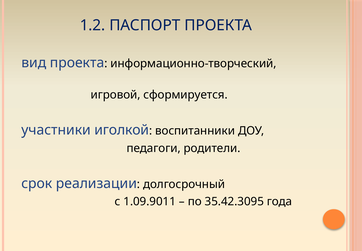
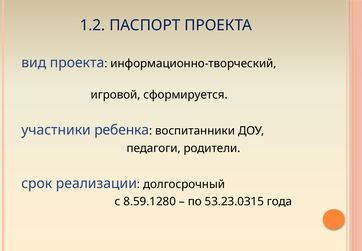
иголкой: иголкой -> ребенка (122, 130)
1.09.9011: 1.09.9011 -> 8.59.1280 (150, 201)
35.42.3095: 35.42.3095 -> 53.23.0315 (234, 201)
